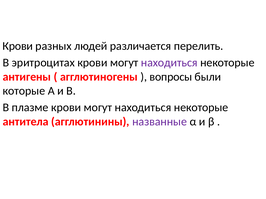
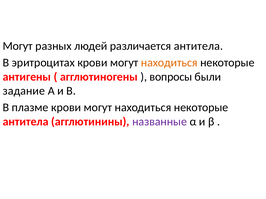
Крови: Крови -> Могут (18, 46)
различается перелить: перелить -> антитела (198, 46)
находиться colour: purple -> orange (169, 63)
которые: которые -> задание (24, 91)
